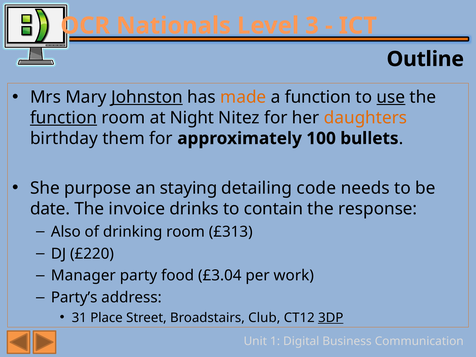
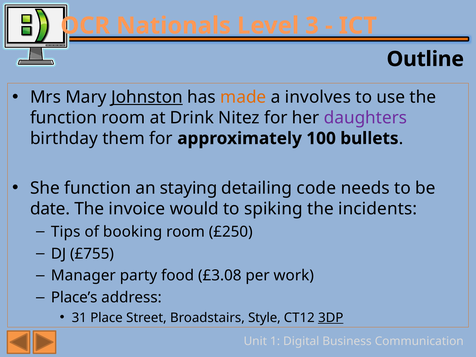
a function: function -> involves (318, 97)
use underline: present -> none (391, 97)
function underline: present -> none (64, 118)
Night: Night -> Drink (192, 118)
daughters colour: orange -> purple (366, 118)
She purpose: purpose -> function (98, 188)
drinks: drinks -> would (194, 209)
contain: contain -> spiking (273, 209)
response: response -> incidents (378, 209)
Also: Also -> Tips (66, 232)
drinking: drinking -> booking (133, 232)
£313: £313 -> £250 (231, 232)
£220: £220 -> £755 (92, 254)
£3.04: £3.04 -> £3.08 (220, 276)
Party’s: Party’s -> Place’s (74, 298)
Club: Club -> Style (264, 318)
